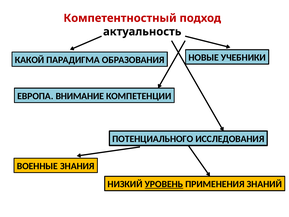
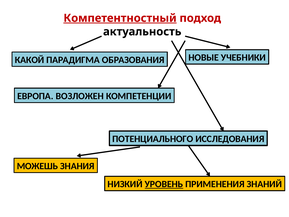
Компетентностный underline: none -> present (120, 18)
ВНИМАНИЕ: ВНИМАНИЕ -> ВОЗЛОЖЕН (80, 96)
ВОЕННЫЕ: ВОЕННЫЕ -> МОЖЕШЬ (37, 166)
